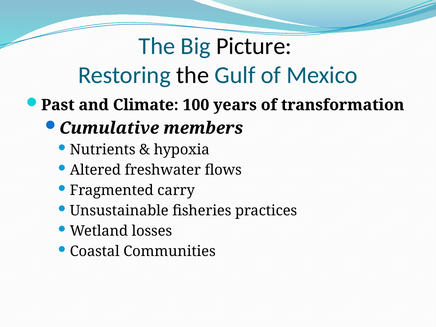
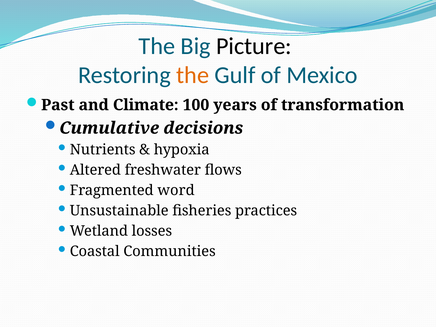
the colour: black -> orange (193, 75)
members: members -> decisions (203, 128)
carry: carry -> word (176, 190)
